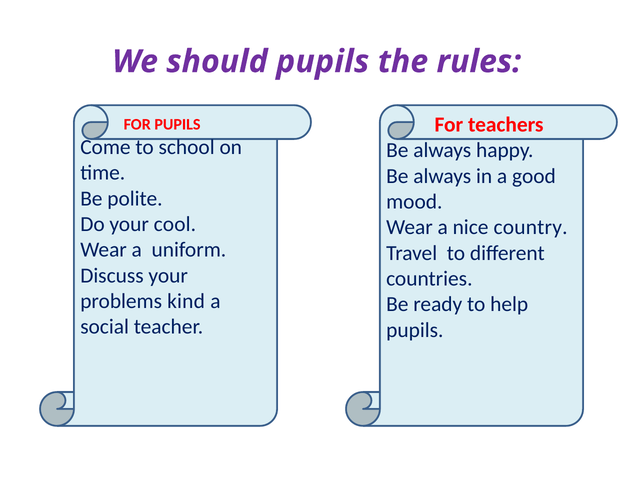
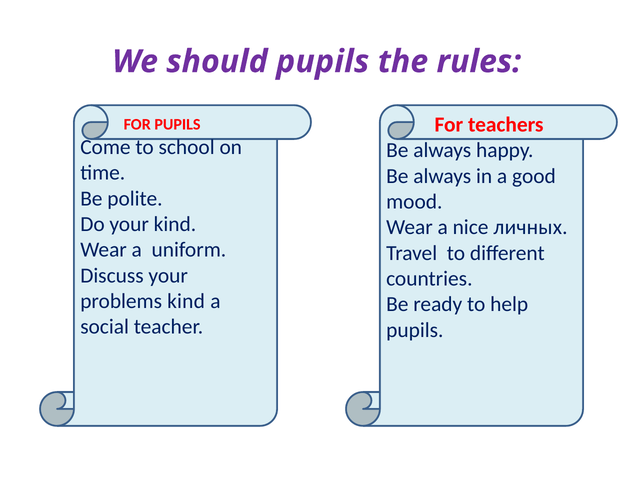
your cool: cool -> kind (175, 224)
country: country -> личных (531, 228)
